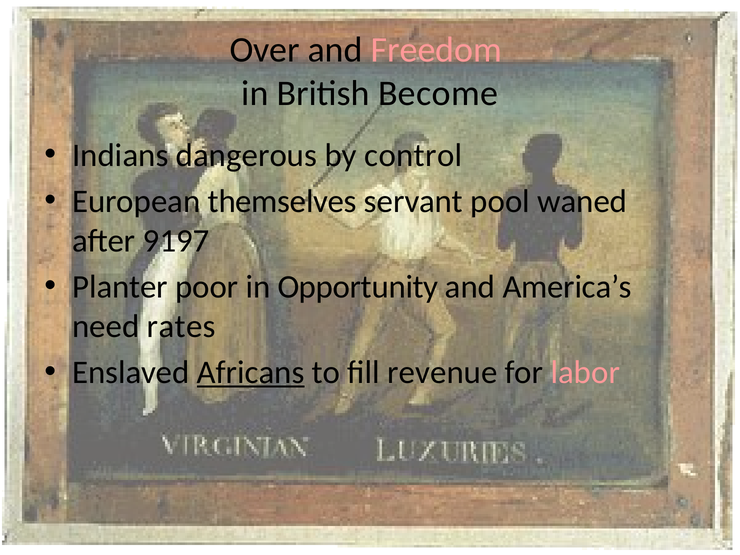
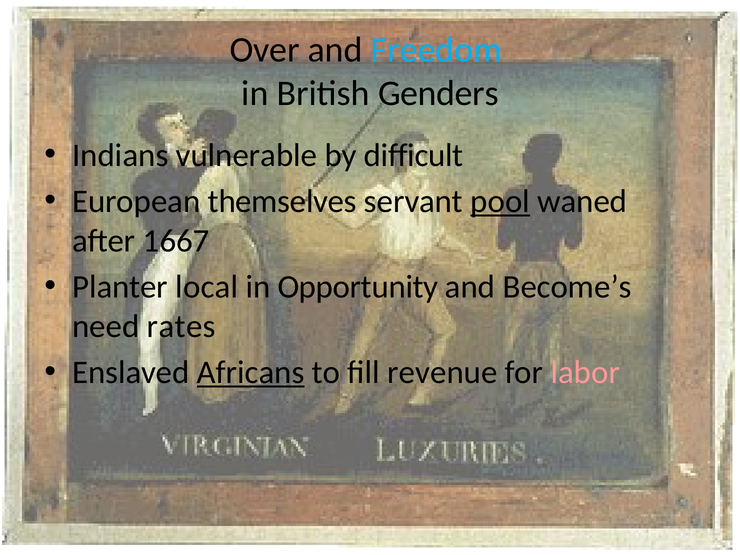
Freedom colour: pink -> light blue (436, 50)
Become: Become -> Genders (438, 93)
dangerous: dangerous -> vulnerable (246, 155)
control: control -> difficult (414, 155)
pool underline: none -> present (500, 201)
9197: 9197 -> 1667 (176, 241)
poor: poor -> local (207, 287)
America’s: America’s -> Become’s (567, 287)
